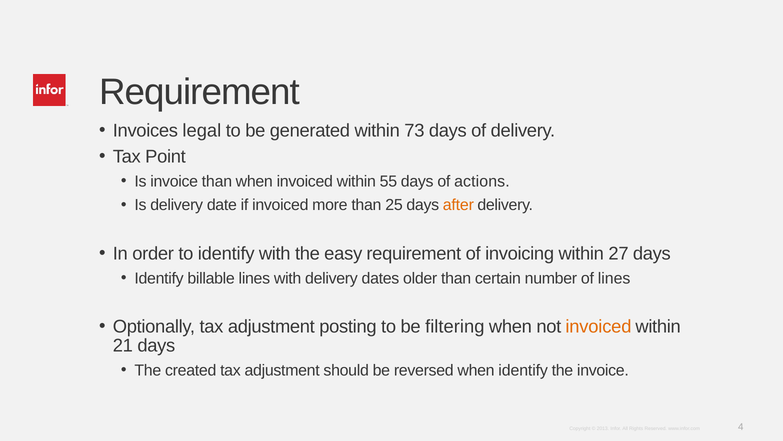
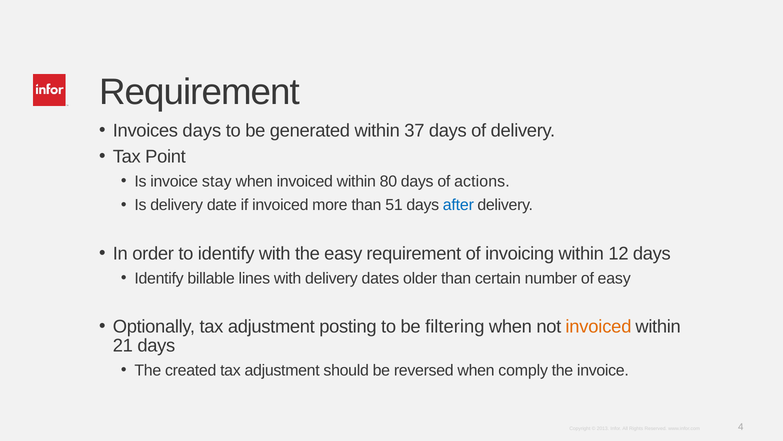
Invoices legal: legal -> days (202, 130)
73: 73 -> 37 (414, 130)
invoice than: than -> stay (217, 181)
55: 55 -> 80 (388, 181)
25: 25 -> 51 (394, 205)
after colour: orange -> blue (458, 205)
27: 27 -> 12 (619, 253)
of lines: lines -> easy (614, 278)
when identify: identify -> comply (523, 370)
